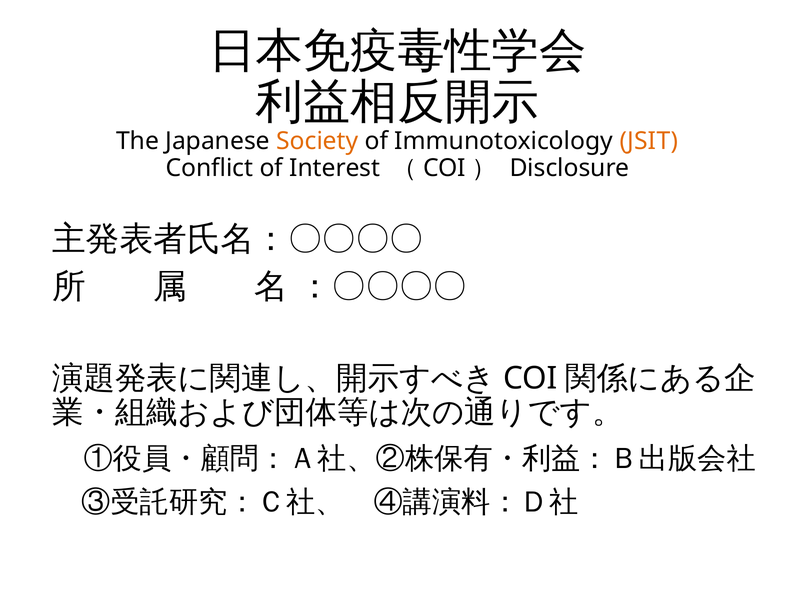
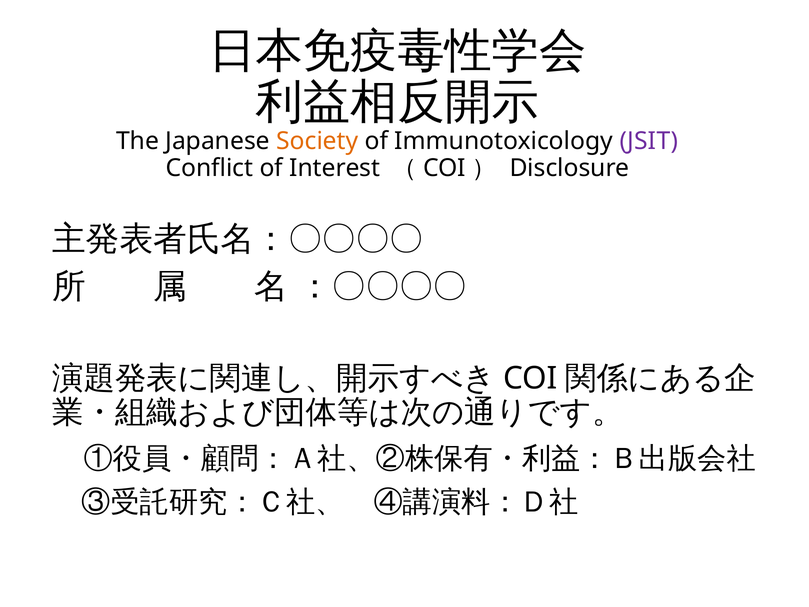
JSIT colour: orange -> purple (649, 141)
